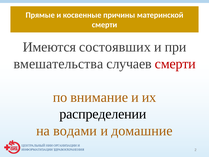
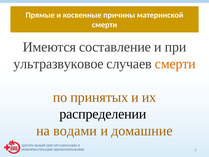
состоявших: состоявших -> составление (115, 47)
вмешательства: вмешательства -> ультразвуковое (58, 64)
смерти colour: red -> orange (175, 64)
внимание: внимание -> принятых (99, 97)
